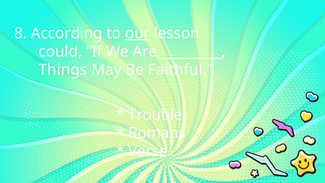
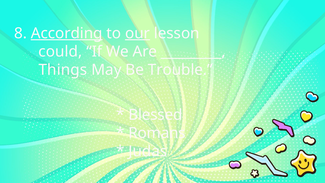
According underline: none -> present (67, 33)
Faithful: Faithful -> Trouble (180, 70)
Trouble: Trouble -> Blessed (155, 115)
Verse: Verse -> Judas (148, 151)
